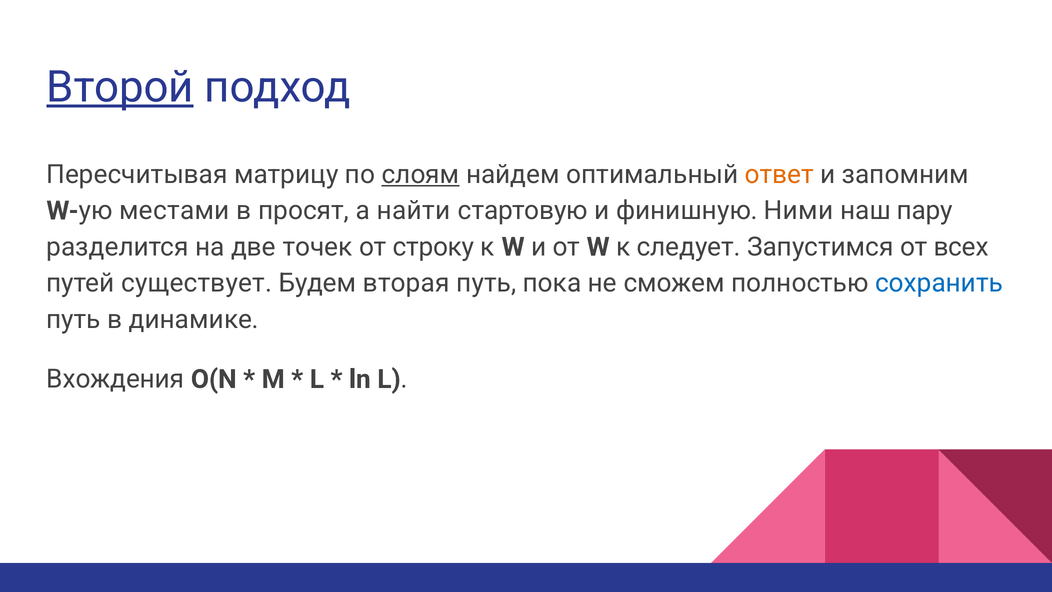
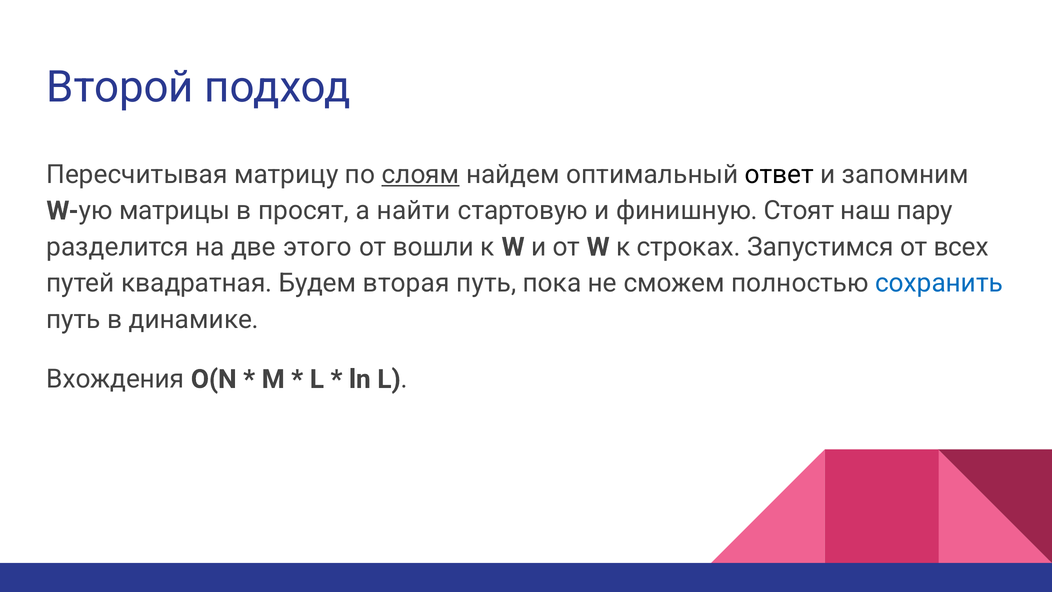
Второй underline: present -> none (120, 87)
ответ colour: orange -> black (779, 174)
местами: местами -> матрицы (175, 211)
Ними: Ними -> Стоят (799, 211)
точек: точек -> этого (317, 247)
строку: строку -> вошли (433, 247)
следует: следует -> строках (689, 247)
существует: существует -> квадратная (197, 283)
